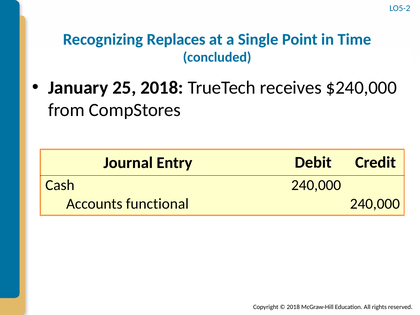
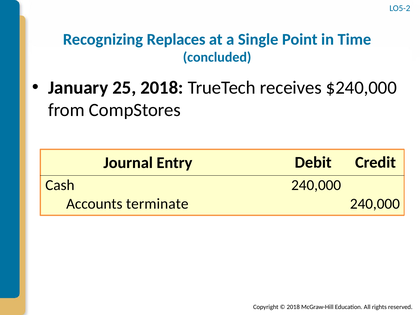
functional: functional -> terminate (157, 204)
